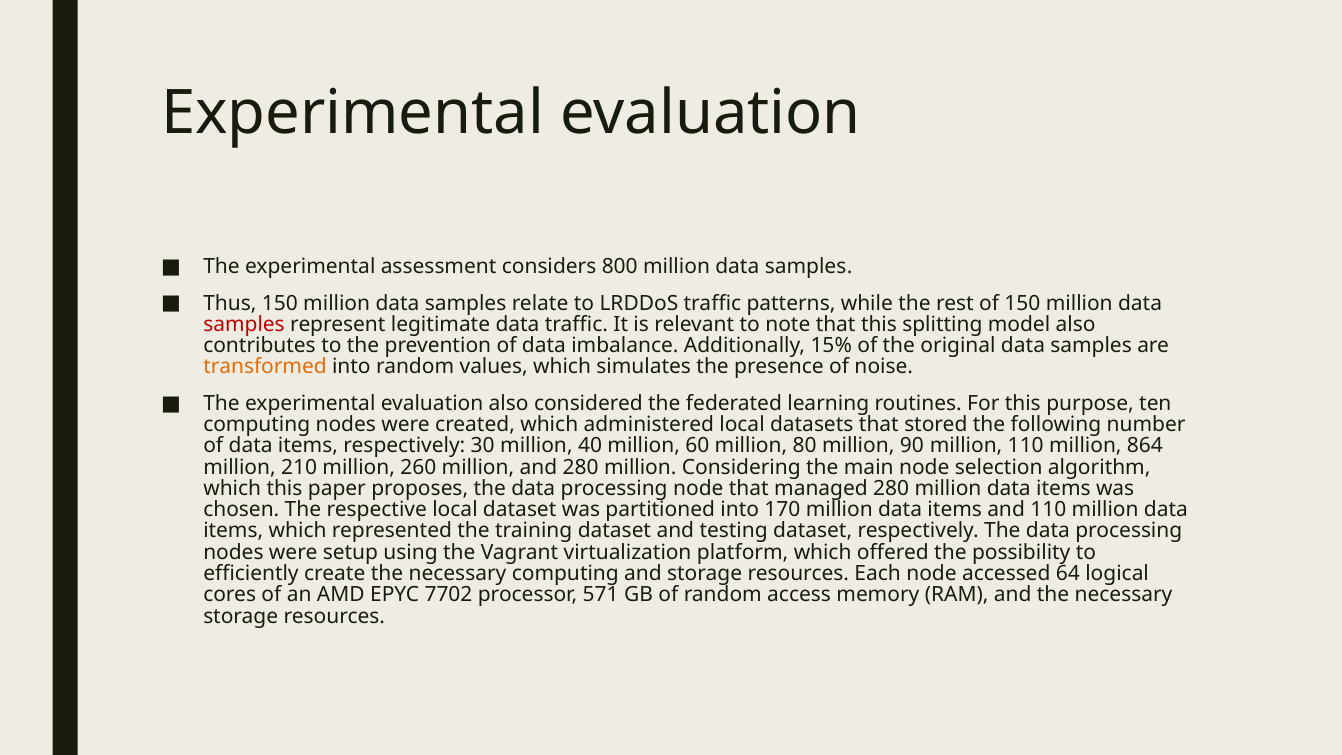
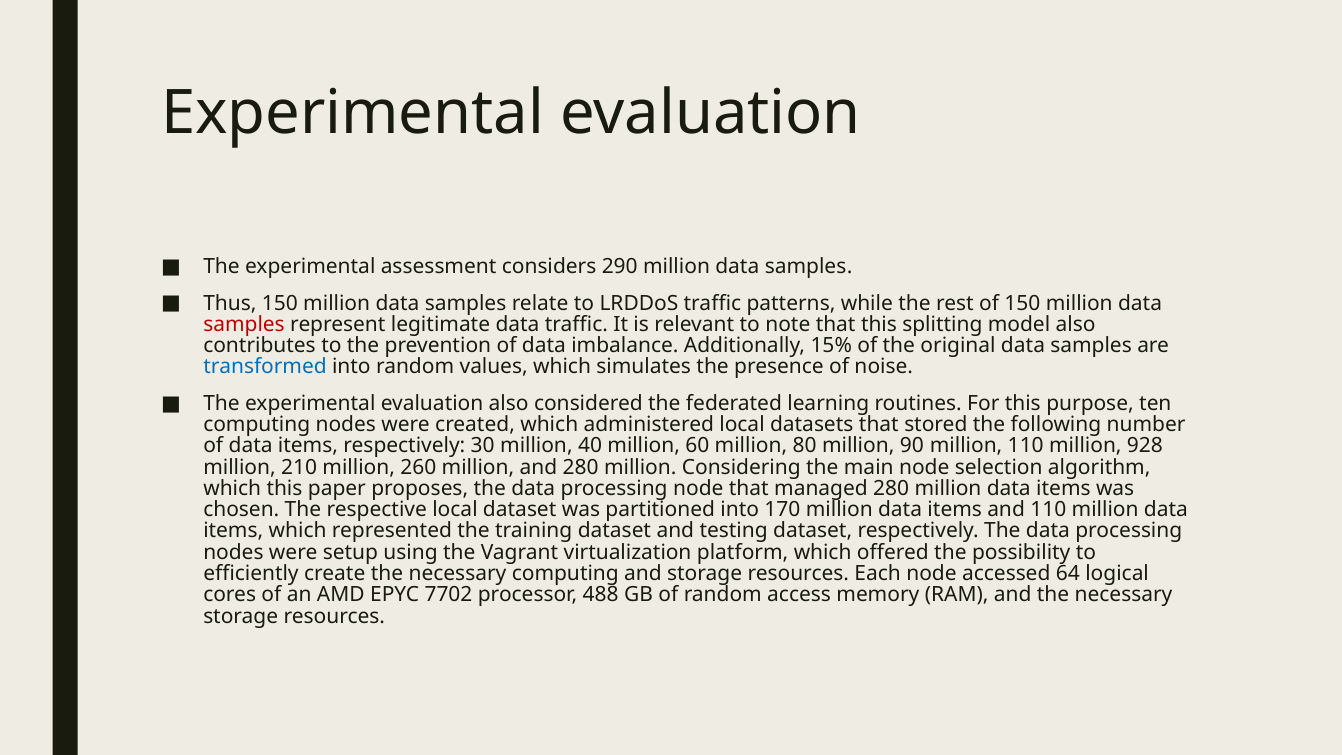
800: 800 -> 290 (620, 267)
transformed colour: orange -> blue (265, 367)
864: 864 -> 928 (1145, 446)
571: 571 -> 488 (601, 595)
